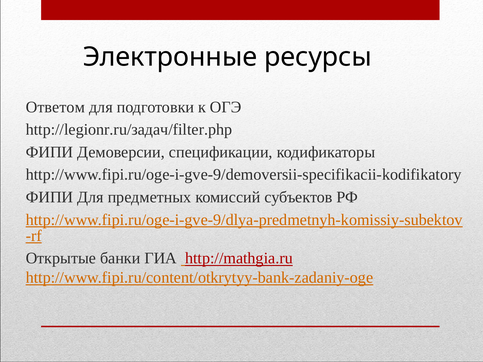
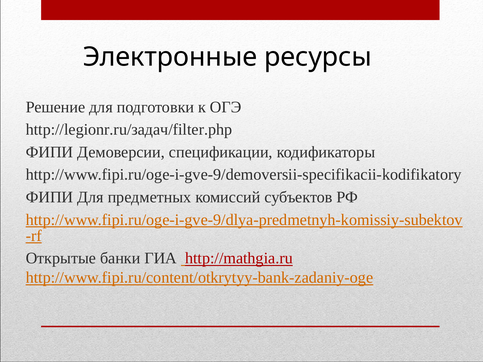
Ответом: Ответом -> Решение (55, 107)
